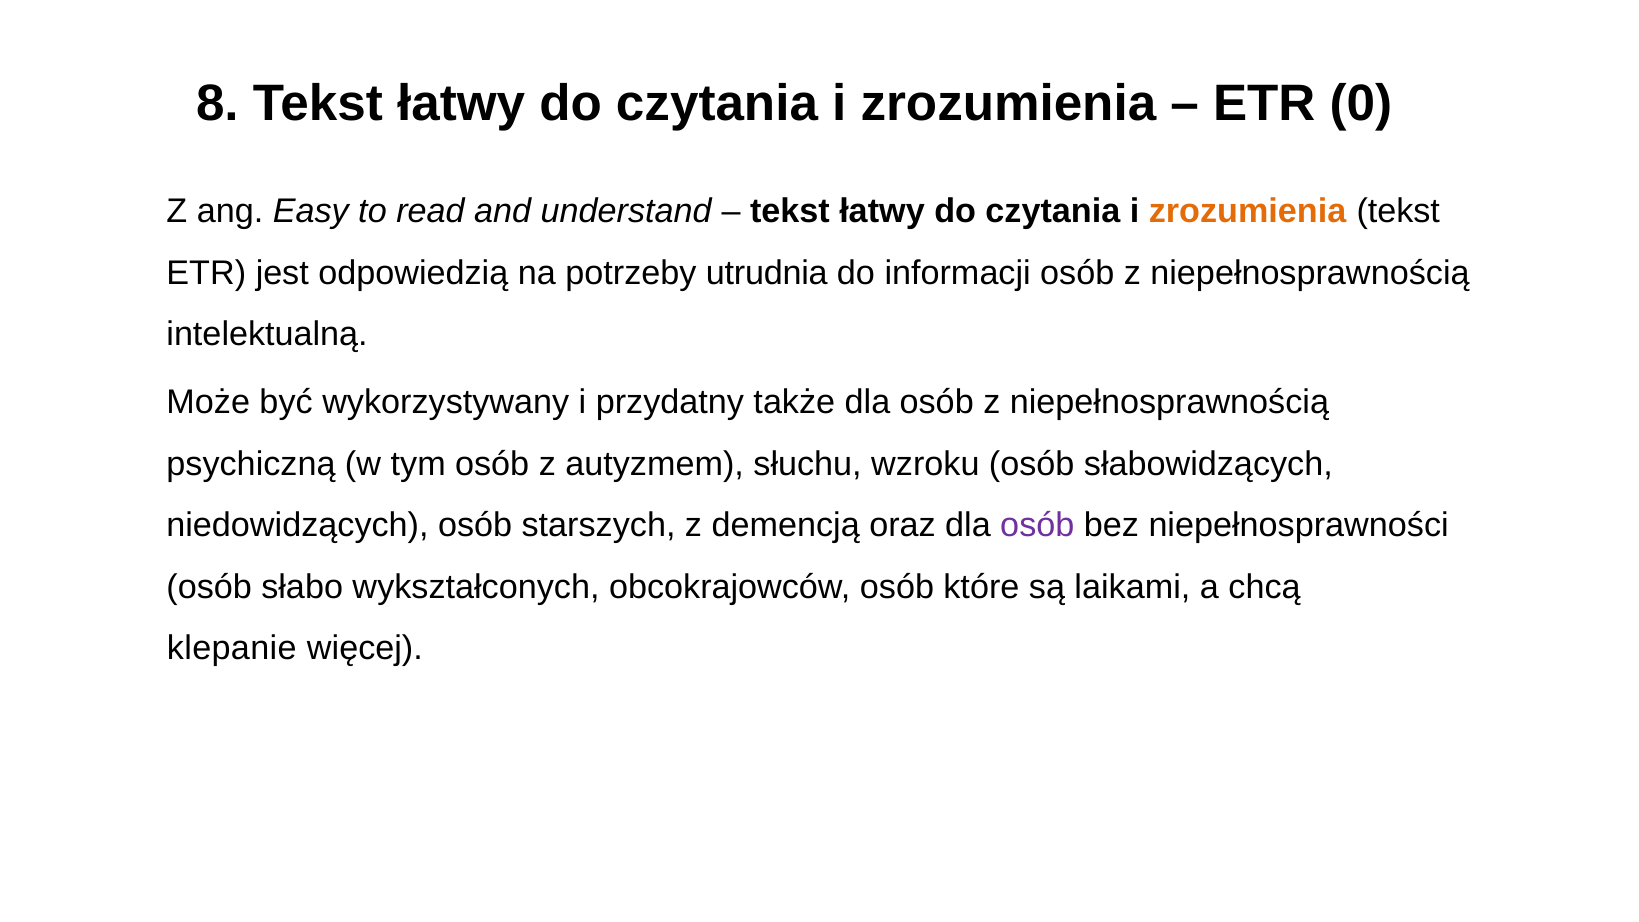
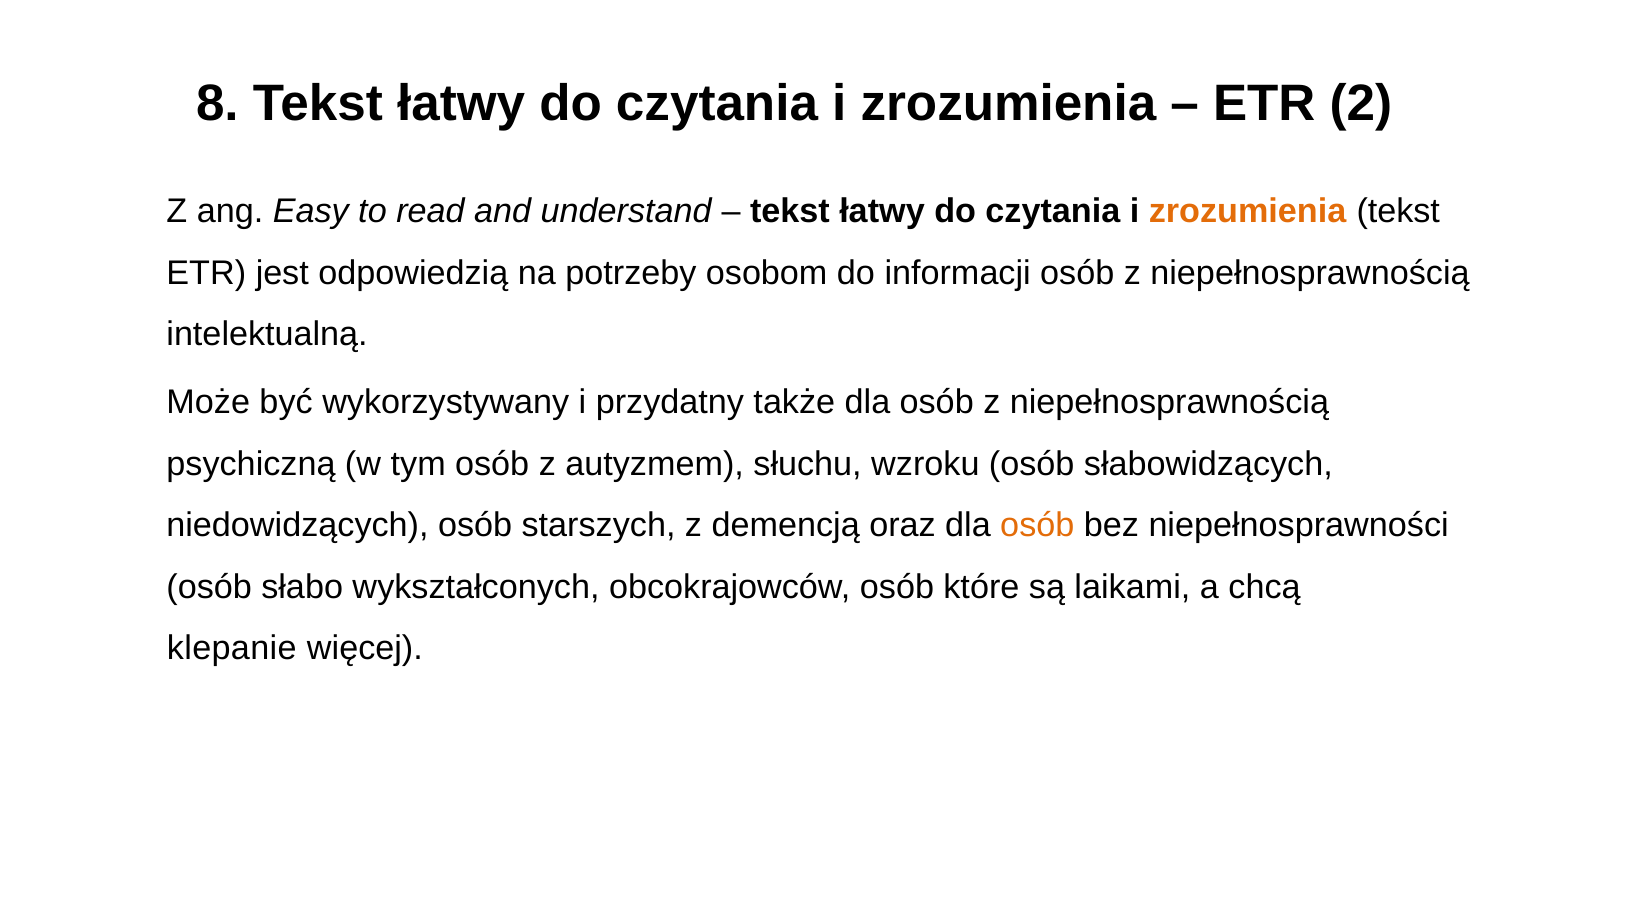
0: 0 -> 2 (1361, 104)
utrudnia: utrudnia -> osobom (767, 273)
osób colour: purple -> orange (1037, 525)
